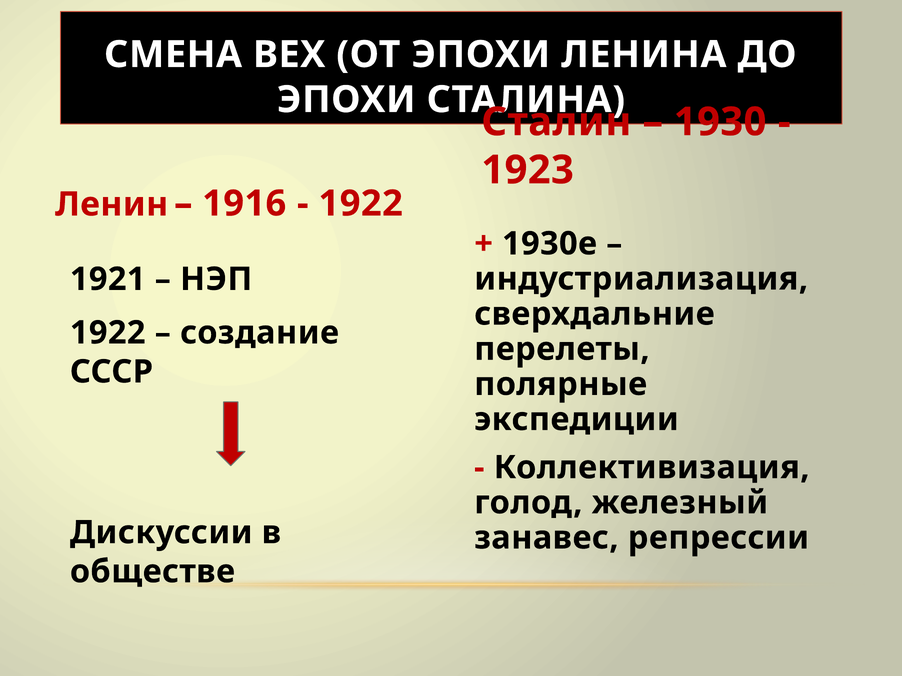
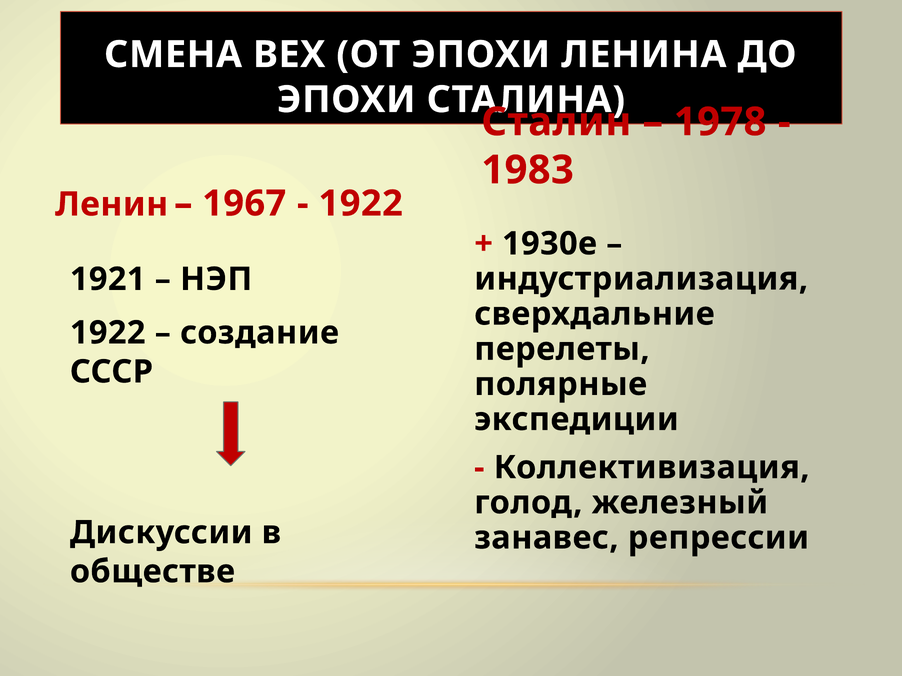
1930: 1930 -> 1978 (720, 122)
1923: 1923 -> 1983 (528, 170)
1916: 1916 -> 1967 (244, 204)
